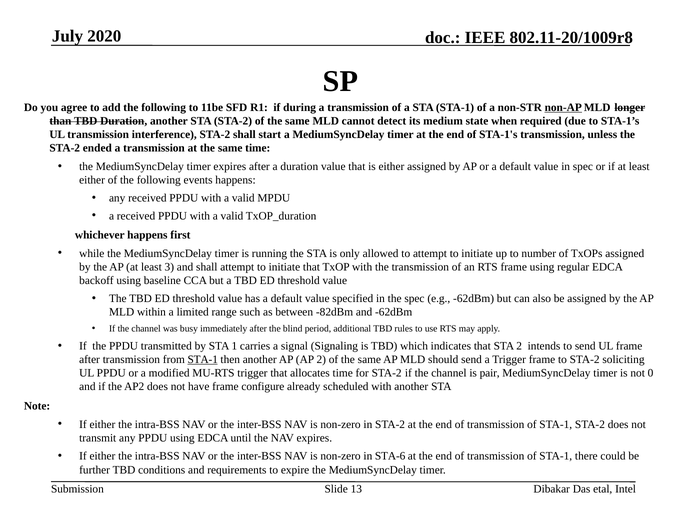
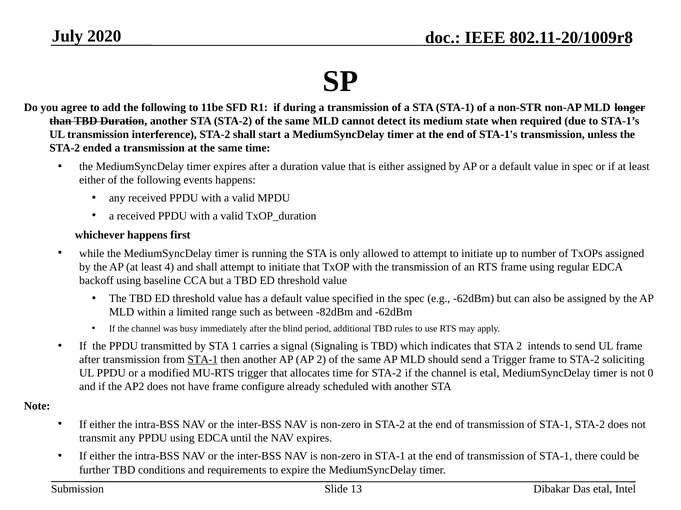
non-AP underline: present -> none (563, 107)
3: 3 -> 4 (169, 267)
is pair: pair -> etal (490, 374)
in STA-6: STA-6 -> STA-1 (390, 457)
